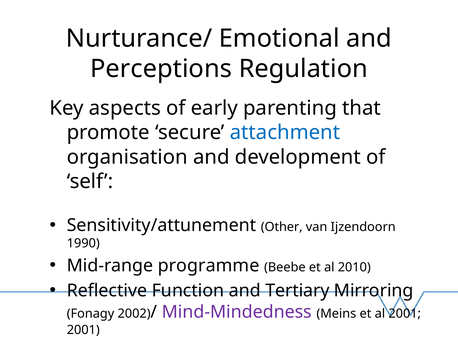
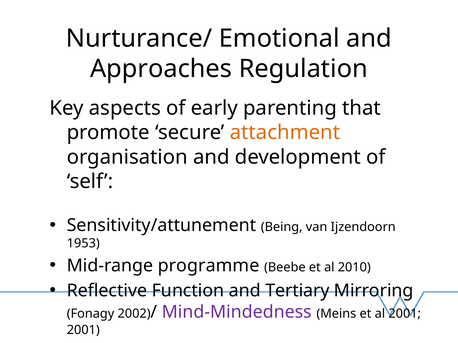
Perceptions: Perceptions -> Approaches (161, 69)
attachment colour: blue -> orange (285, 133)
Other: Other -> Being (282, 227)
1990: 1990 -> 1953 (83, 244)
